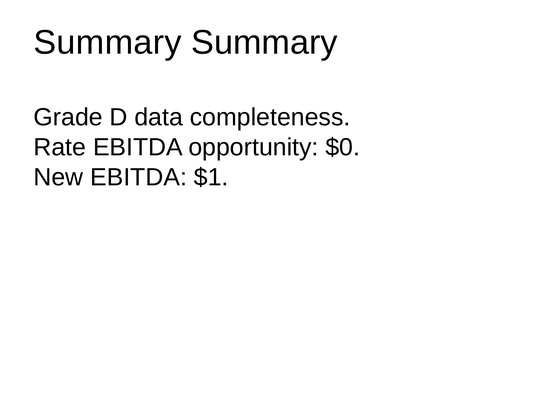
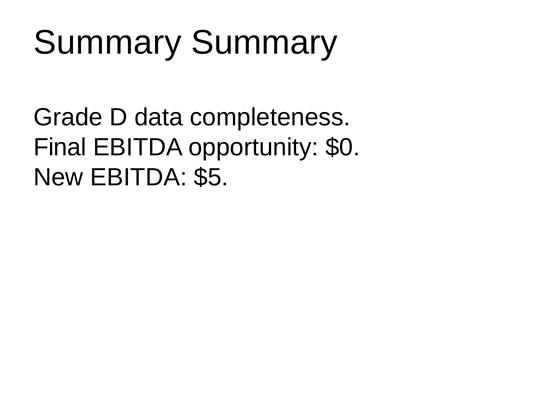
Rate: Rate -> Final (60, 147)
$1: $1 -> $5 (211, 177)
